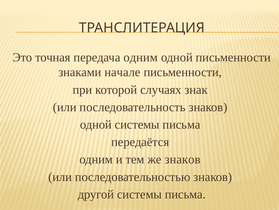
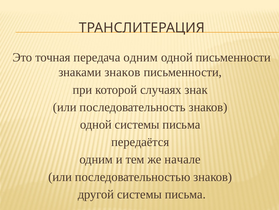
знаками начале: начале -> знаков (122, 72)
же знаков: знаков -> начале (183, 159)
